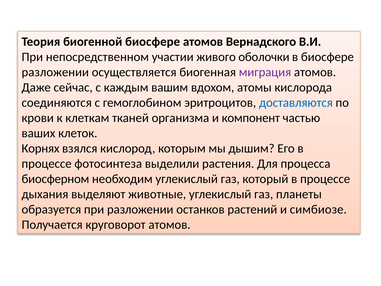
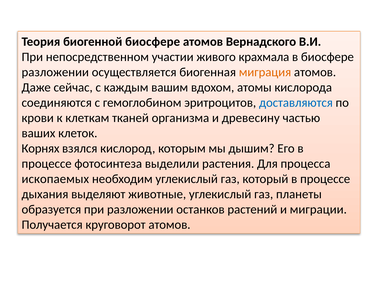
оболочки: оболочки -> крахмала (264, 57)
миграция colour: purple -> orange (265, 72)
компонент: компонент -> древесину (251, 118)
биосферном: биосферном -> ископаемых (55, 179)
симбиозе: симбиозе -> миграции (318, 209)
